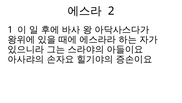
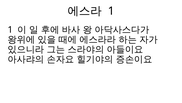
2: 2 -> 1 (111, 11)
